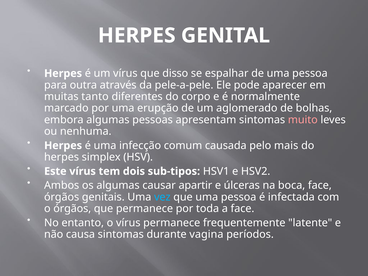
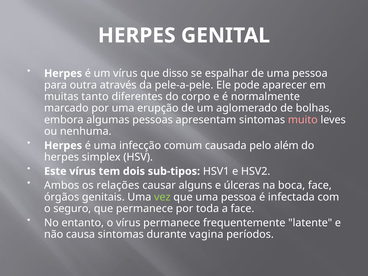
mais: mais -> além (286, 146)
os algumas: algumas -> relações (118, 185)
apartir: apartir -> alguns (195, 185)
vez colour: light blue -> light green (162, 197)
o órgãos: órgãos -> seguro (72, 209)
